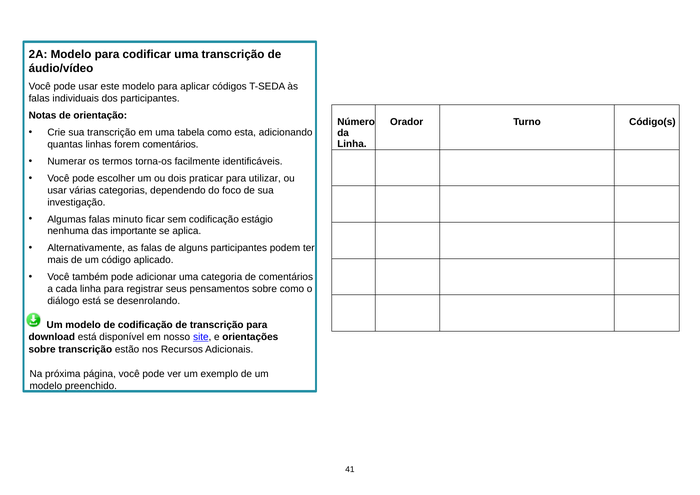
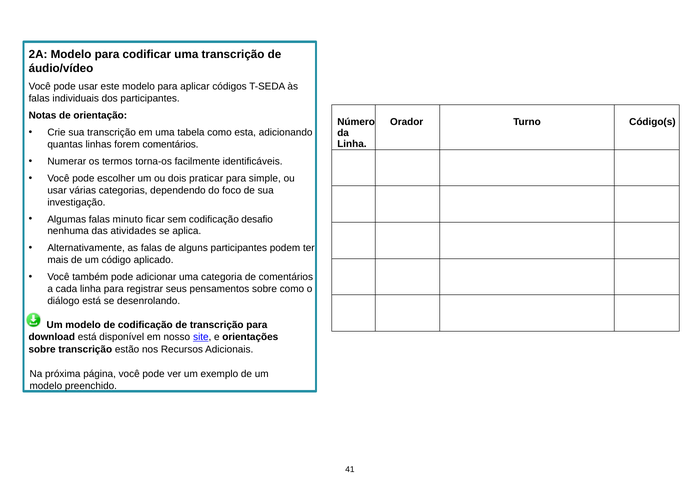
utilizar: utilizar -> simple (265, 178)
estágio: estágio -> desafio (257, 219)
importante: importante -> atividades (133, 231)
